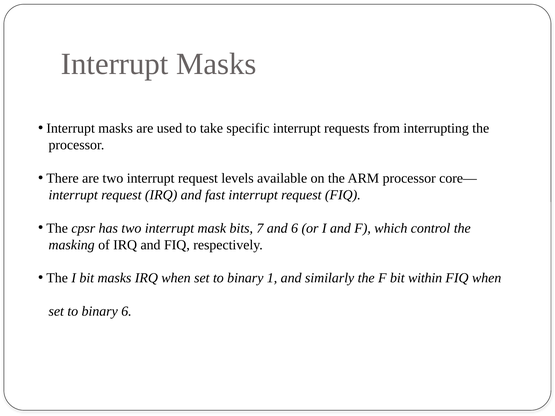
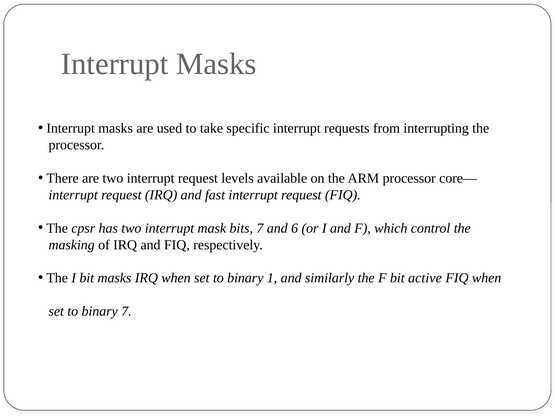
within: within -> active (425, 278)
binary 6: 6 -> 7 (126, 312)
